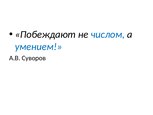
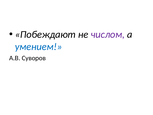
числом colour: blue -> purple (108, 34)
